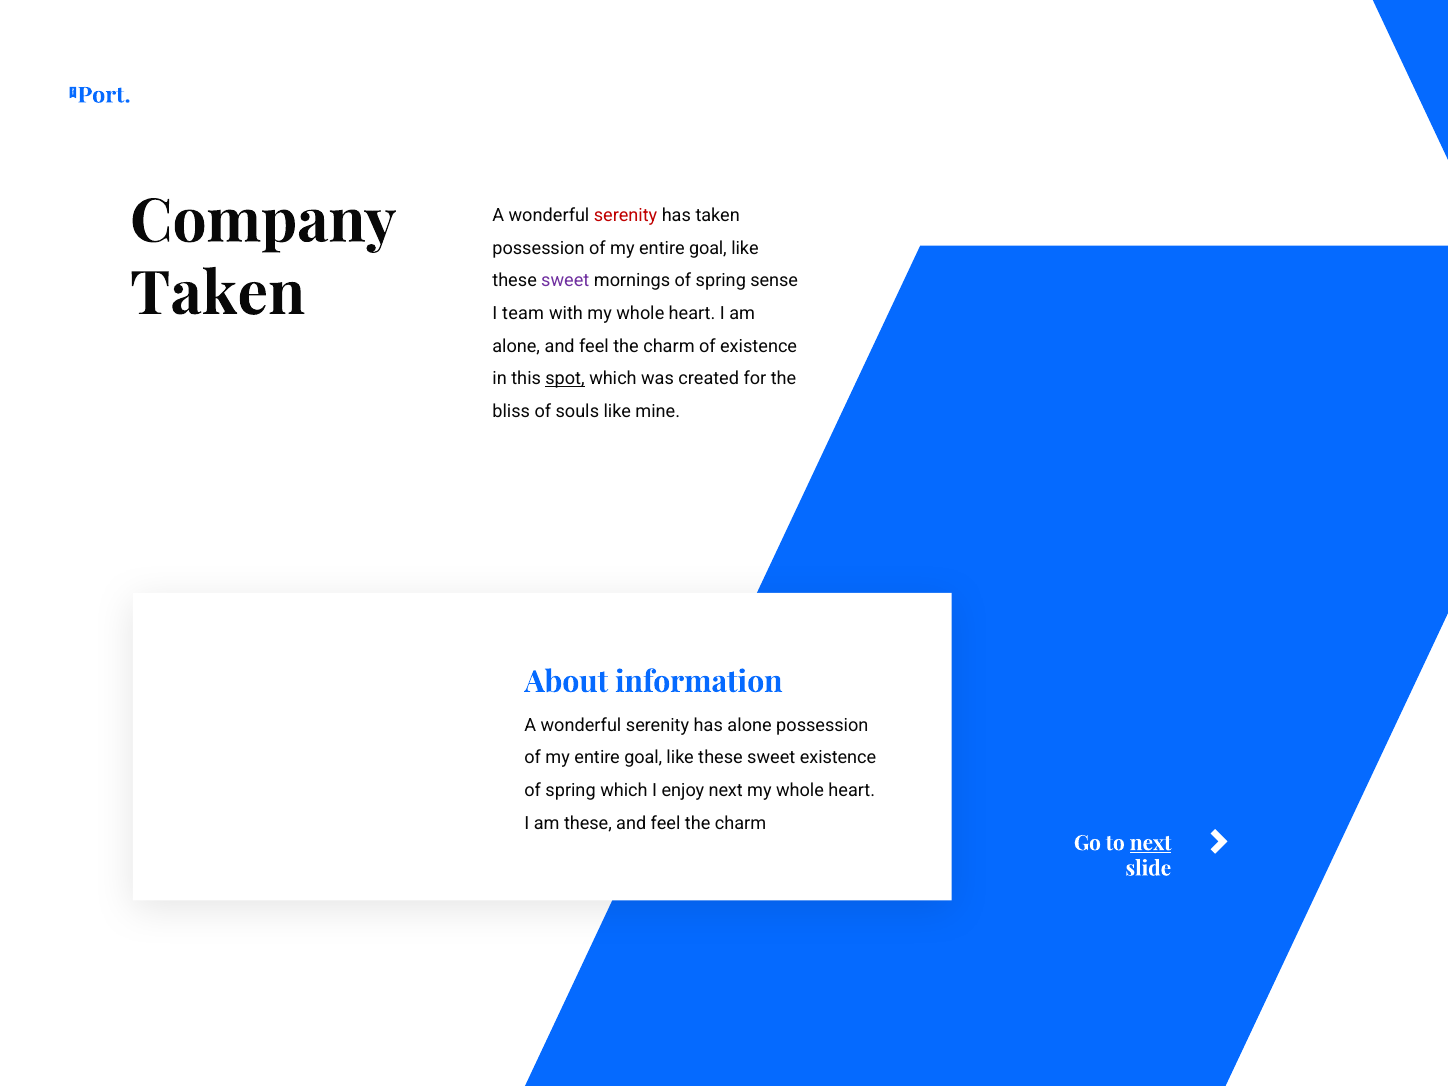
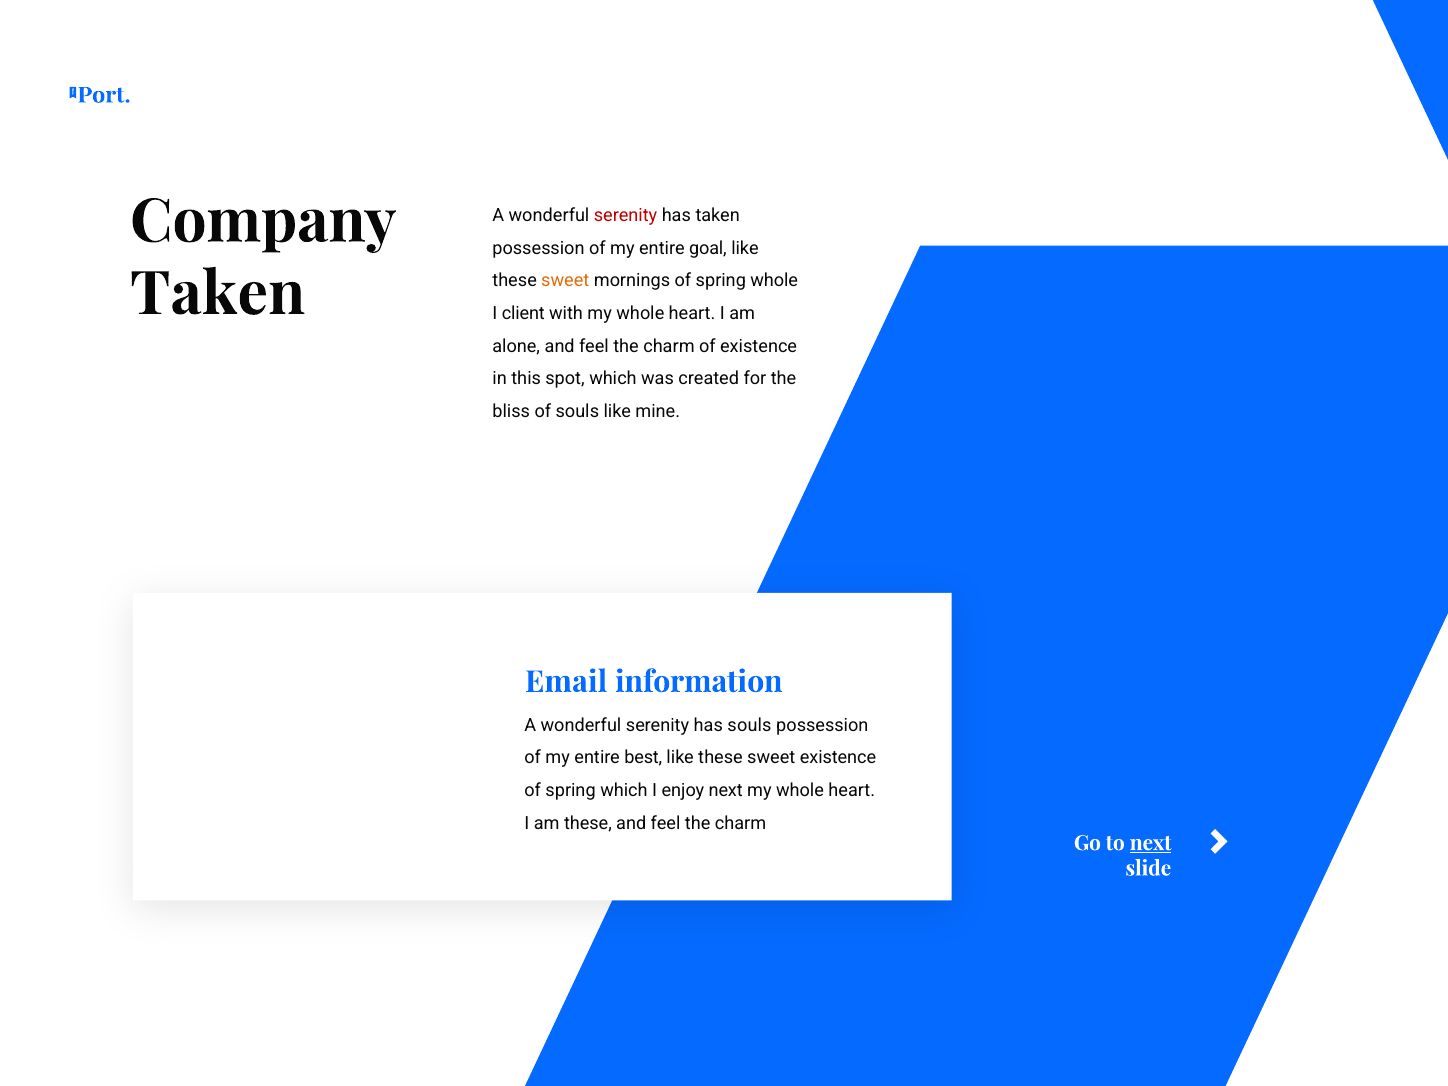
sweet colour: purple -> orange (565, 281)
spring sense: sense -> whole (774, 281)
team: team -> client (523, 314)
spot underline: present -> none (565, 379)
About: About -> Email (566, 682)
has alone: alone -> souls (750, 725)
goal: goal -> best (643, 758)
